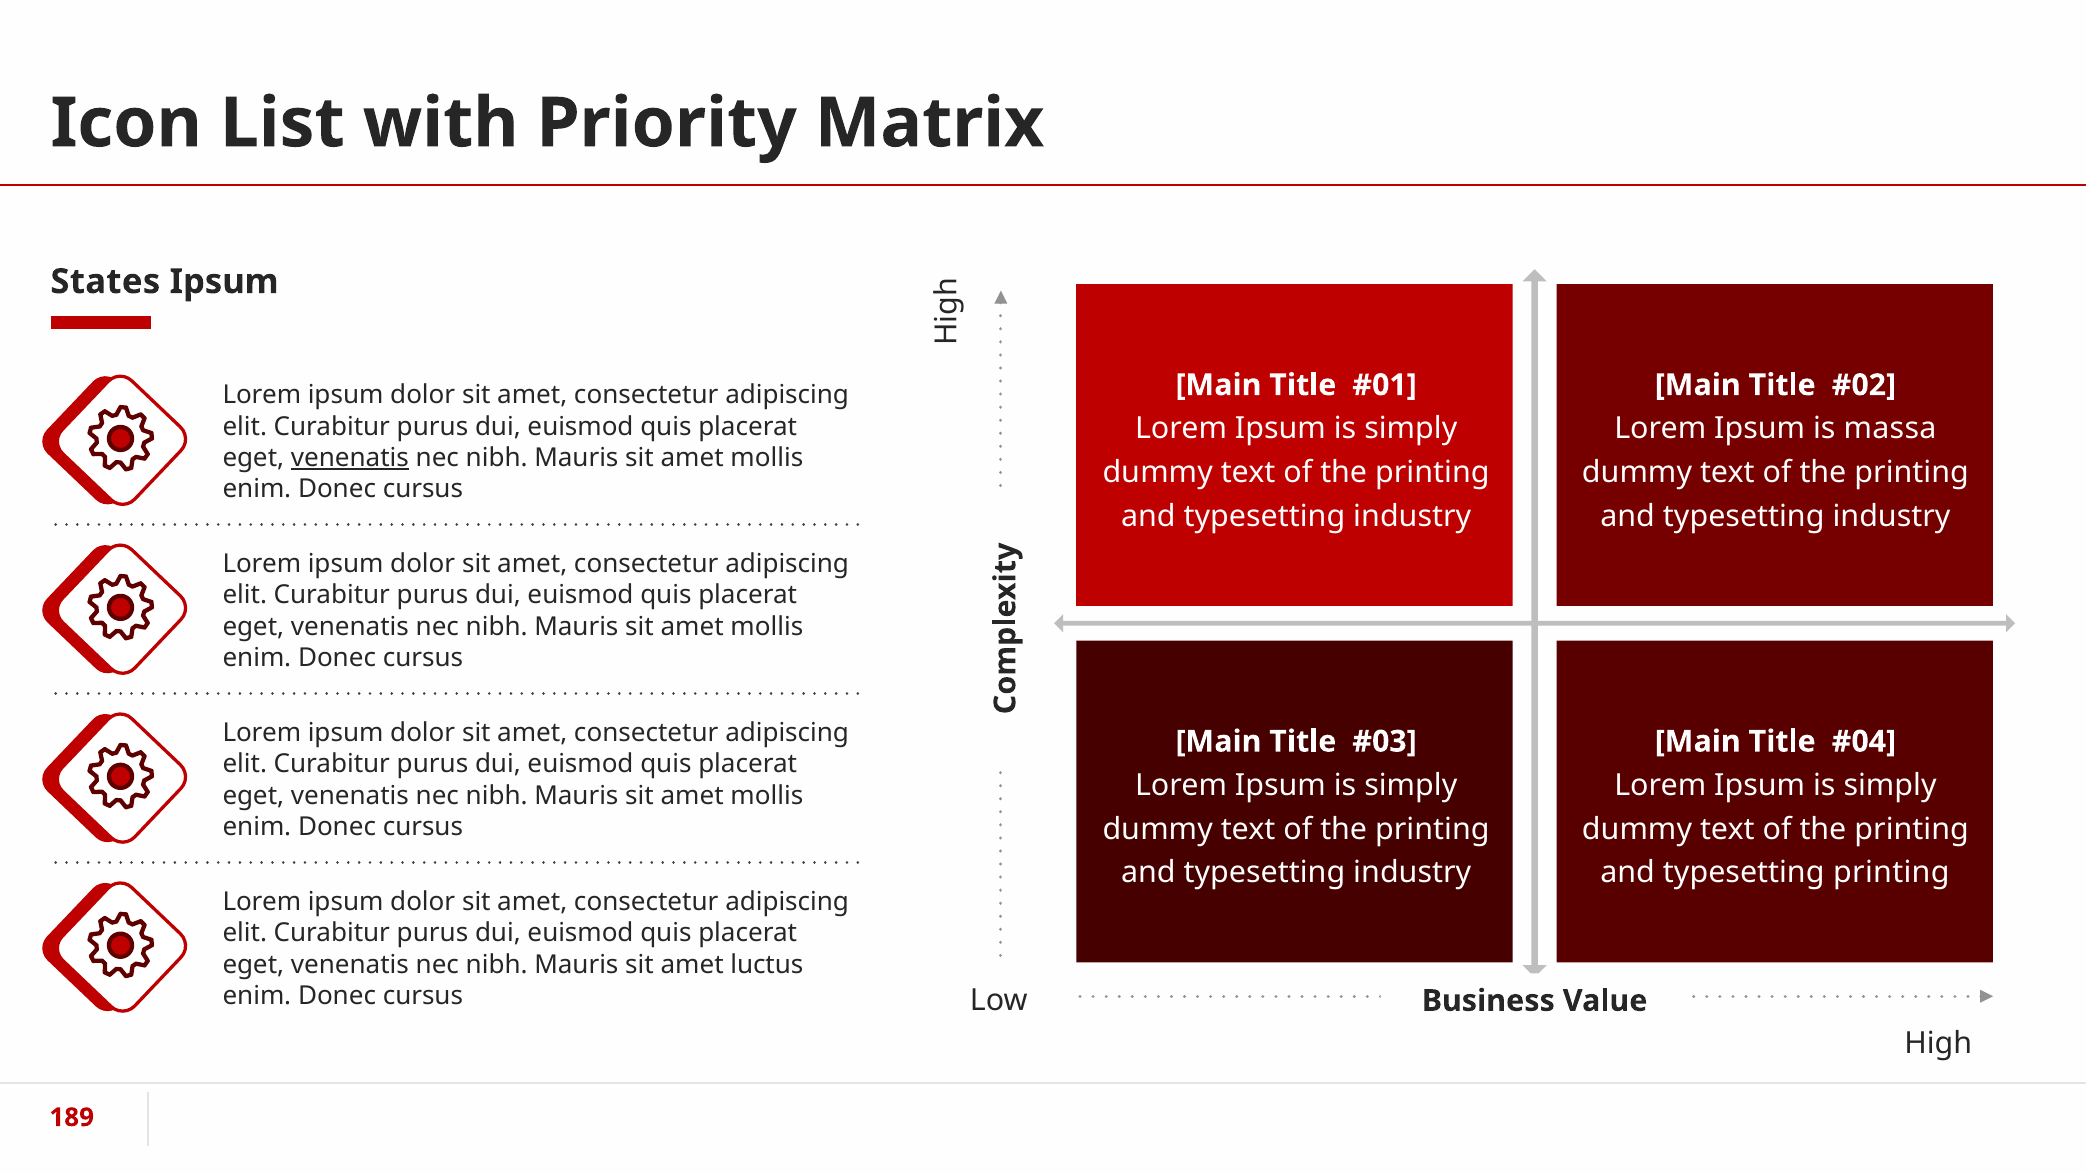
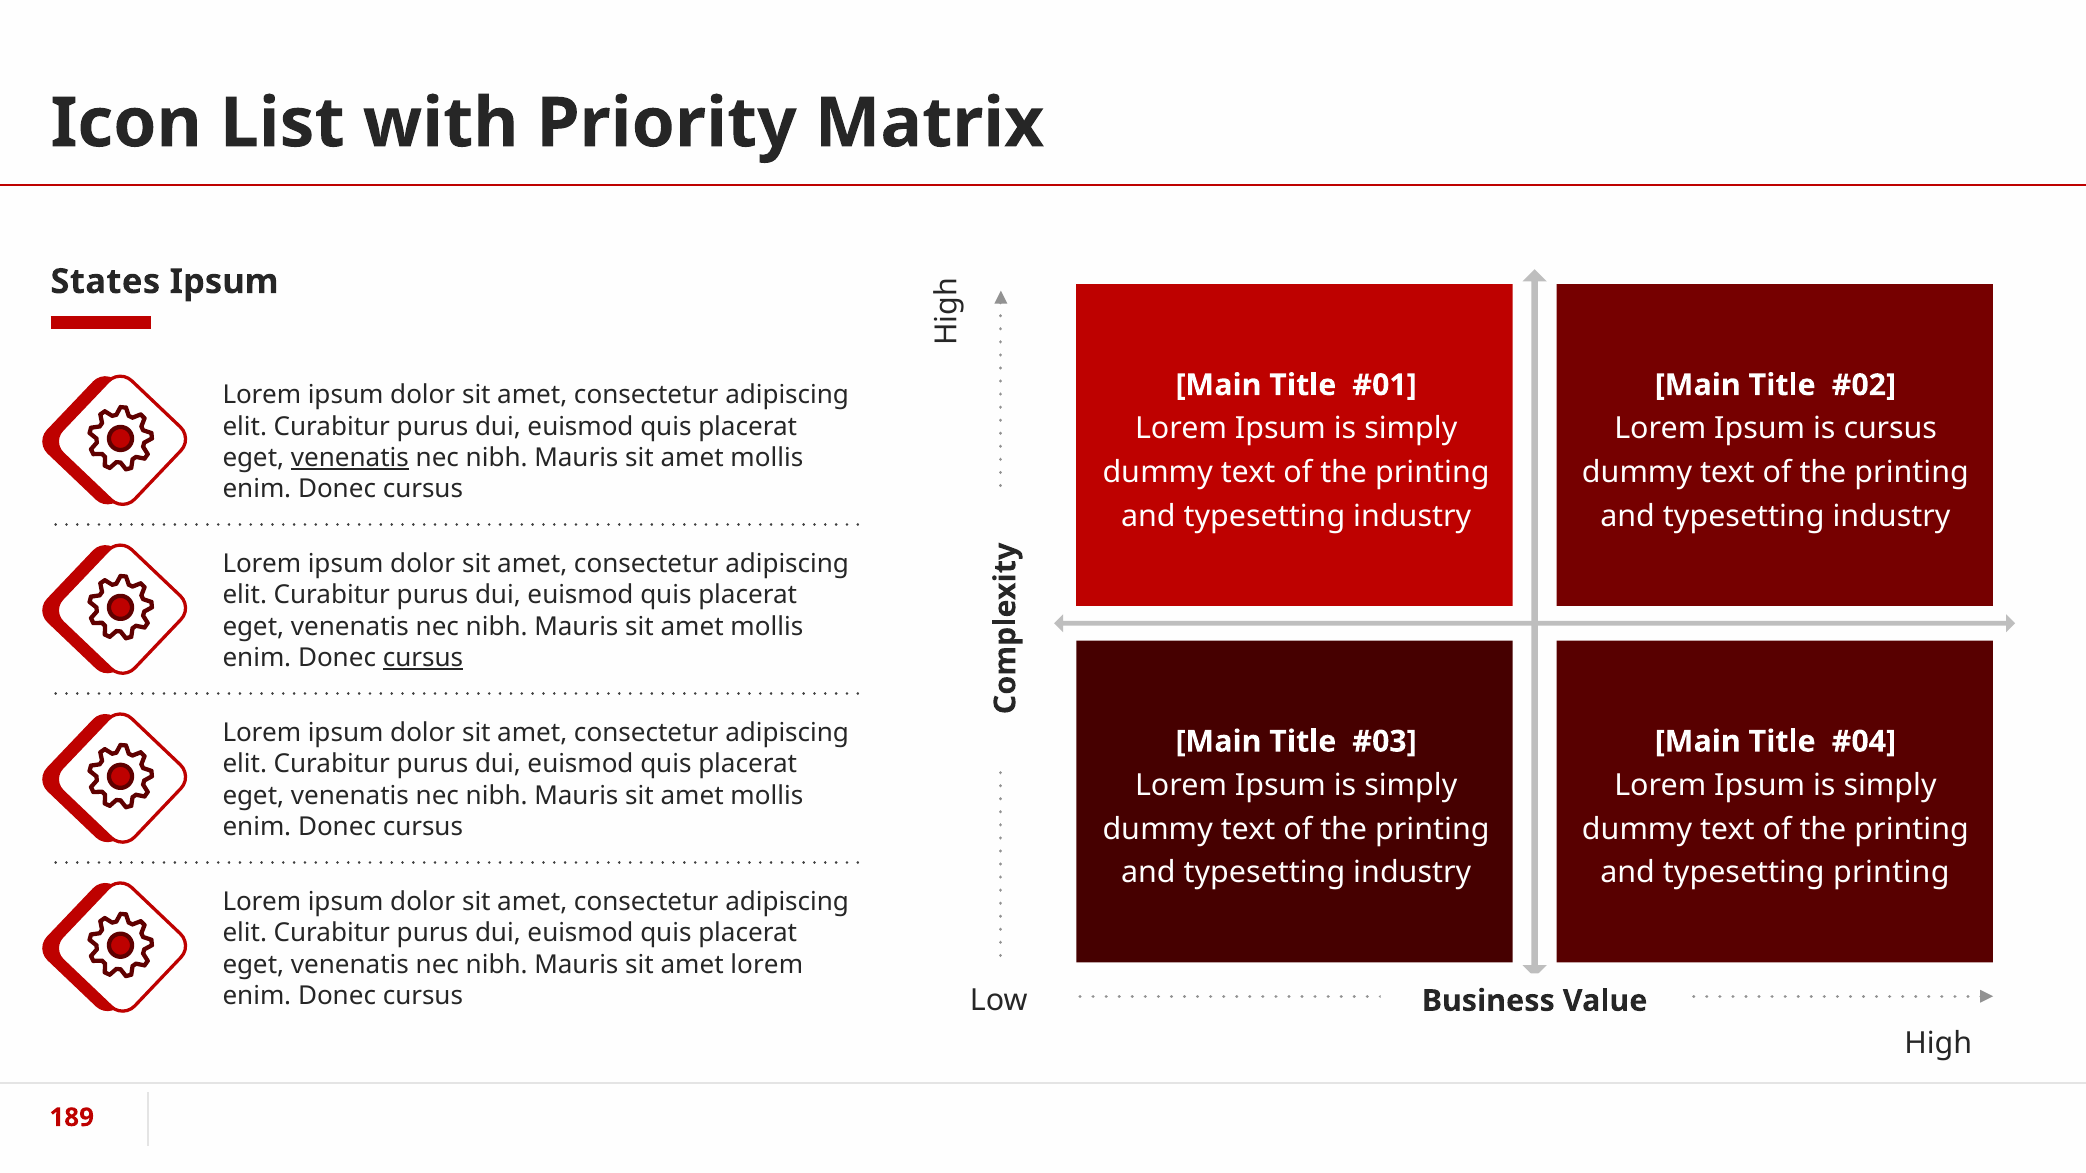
is massa: massa -> cursus (1890, 429)
cursus underline: none -> present (423, 658)
amet luctus: luctus -> lorem (767, 965)
